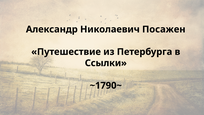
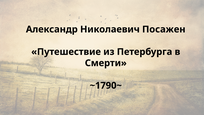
Ссылки: Ссылки -> Смерти (106, 63)
